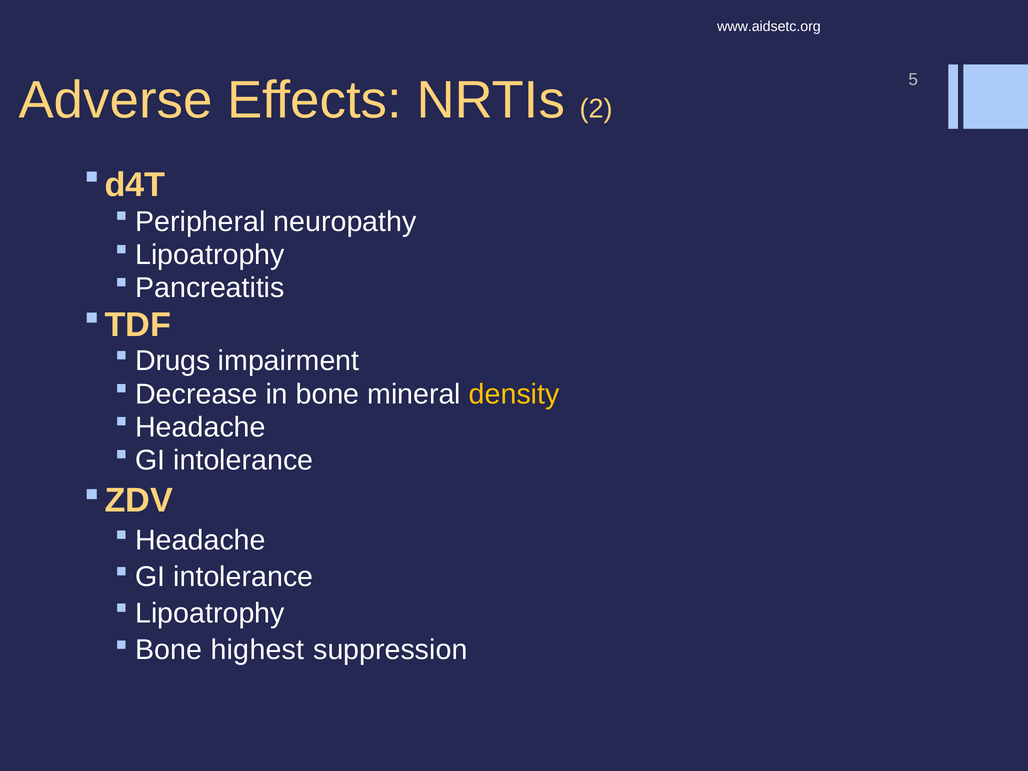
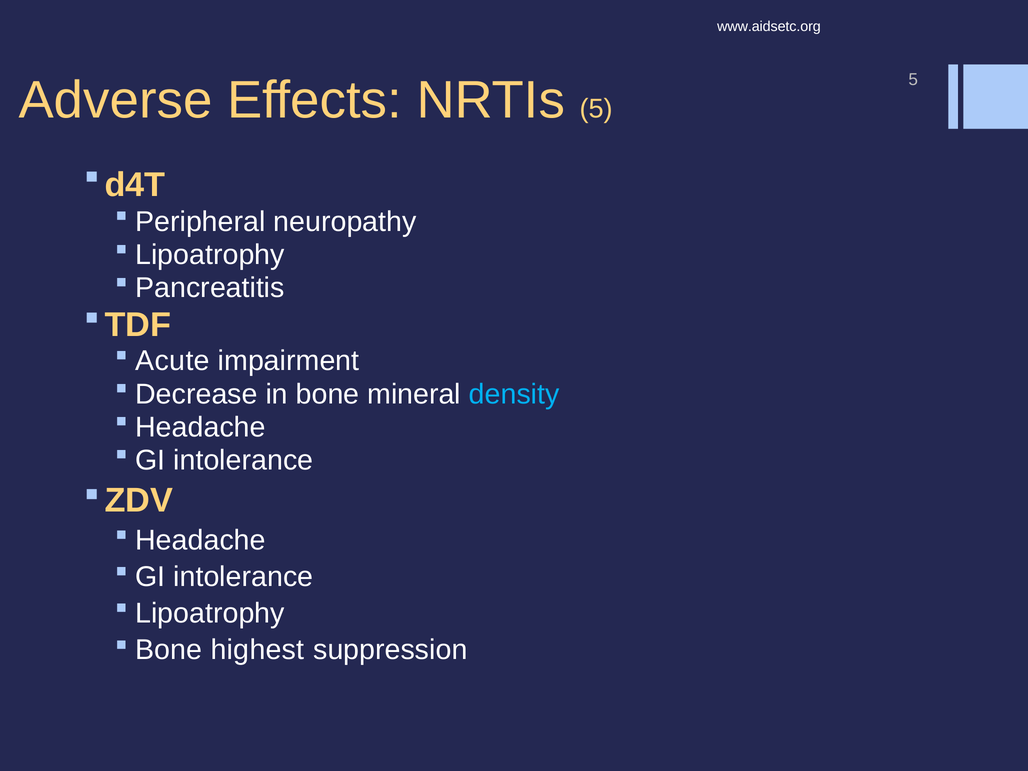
NRTIs 2: 2 -> 5 (596, 109)
Drugs: Drugs -> Acute (173, 361)
density colour: yellow -> light blue (514, 394)
